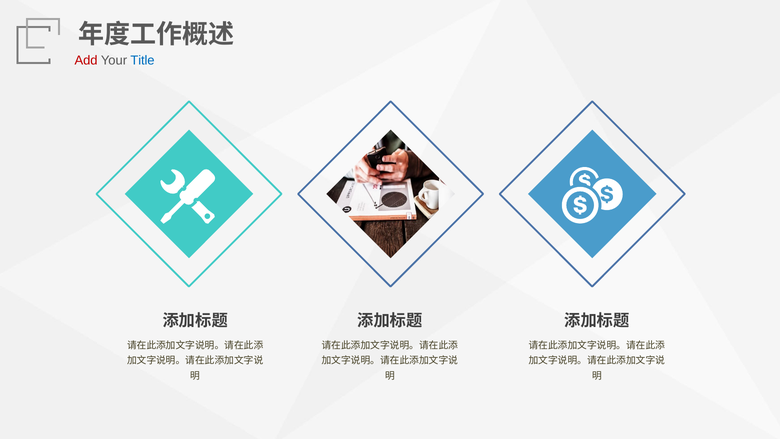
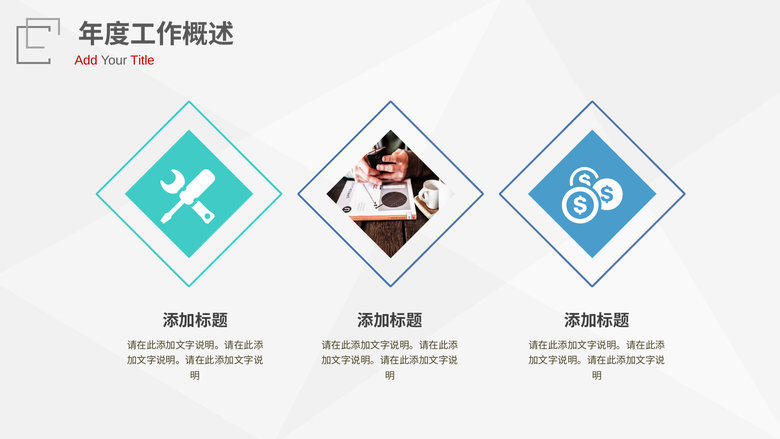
Title colour: blue -> red (143, 60)
